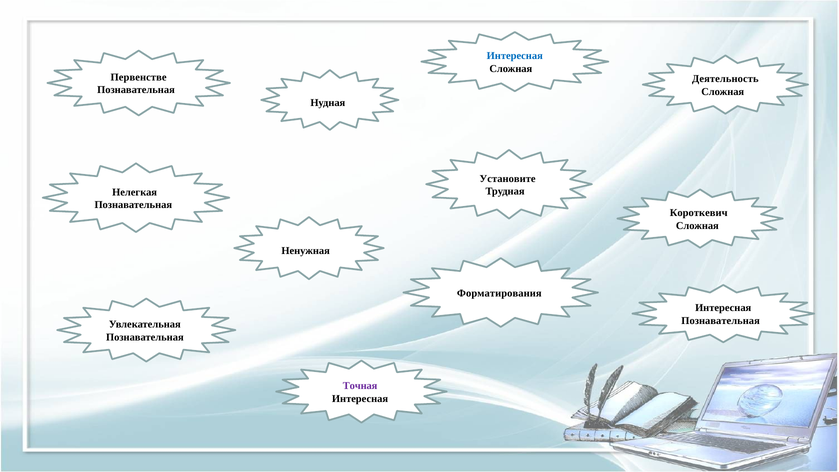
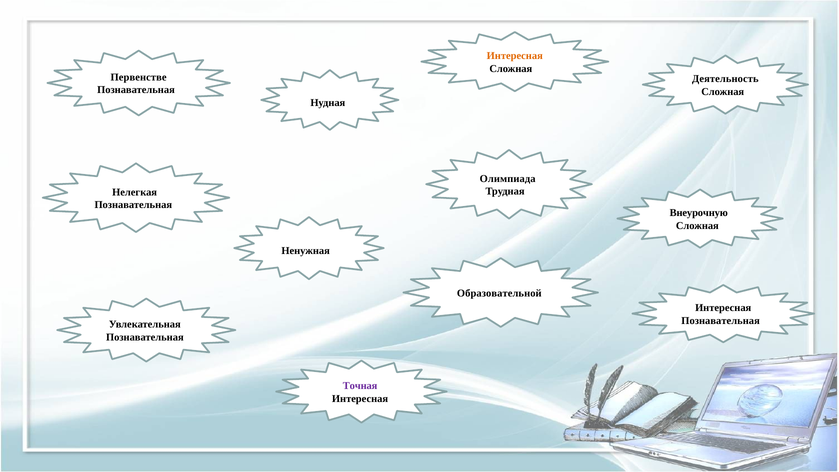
Интересная colour: blue -> orange (515, 56)
Установите: Установите -> Олимпиада (508, 179)
Короткевич: Короткевич -> Внеурочную (699, 213)
Форматирования: Форматирования -> Образовательной (499, 293)
